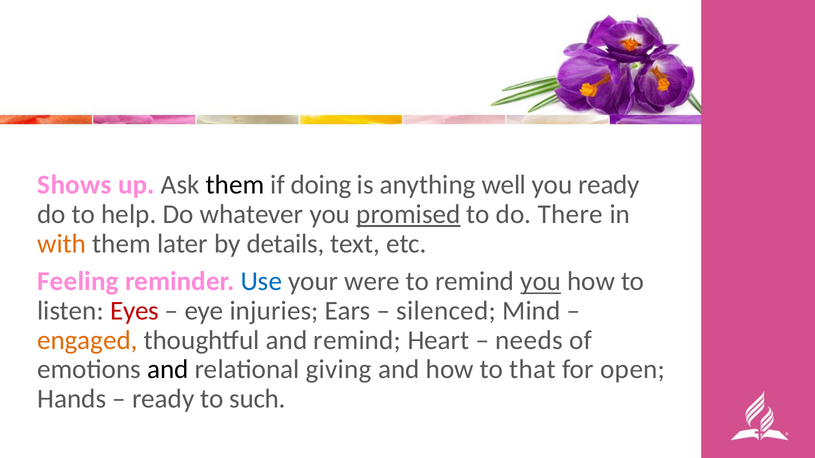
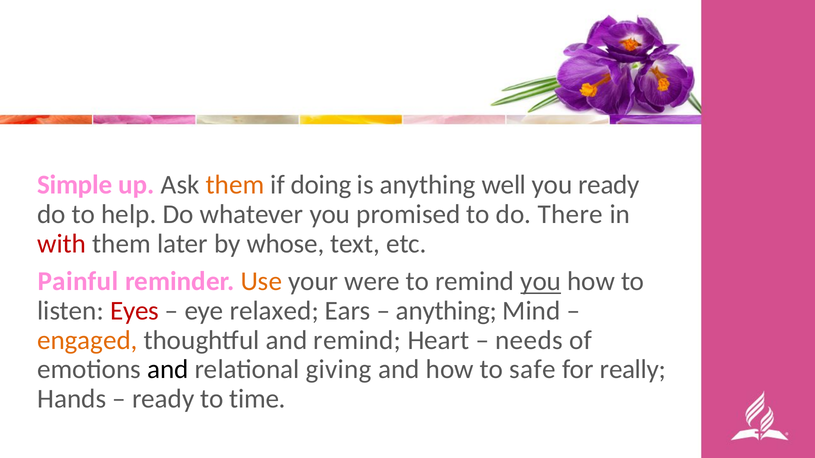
Shows: Shows -> Simple (75, 185)
them colour: black -> orange (235, 185)
promised underline: present -> none (408, 215)
with colour: orange -> red (62, 244)
details: details -> whose (286, 244)
Feeling: Feeling -> Painful (78, 282)
Use colour: blue -> orange (261, 282)
injuries: injuries -> relaxed (274, 311)
silenced: silenced -> anything (446, 311)
that: that -> safe (532, 370)
open: open -> really (633, 370)
such: such -> time (258, 399)
